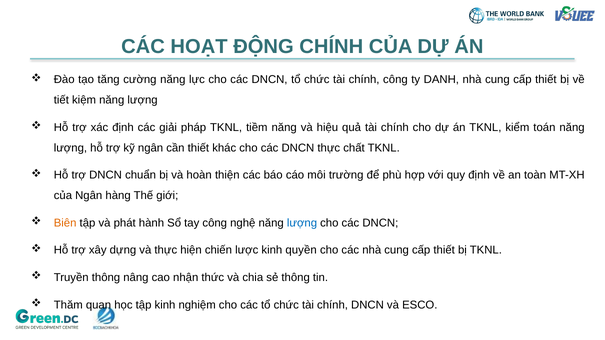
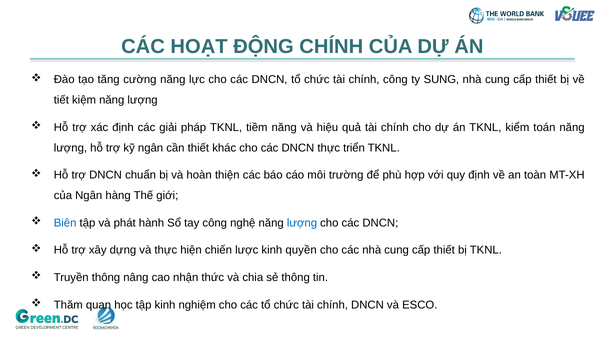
DANH: DANH -> SUNG (441, 80)
chất: chất -> triển (354, 148)
Biên colour: orange -> blue (65, 223)
